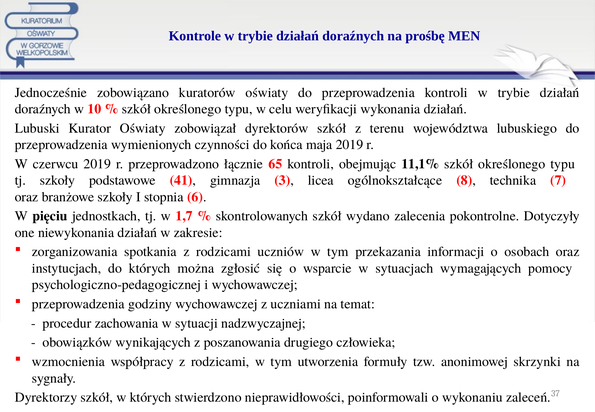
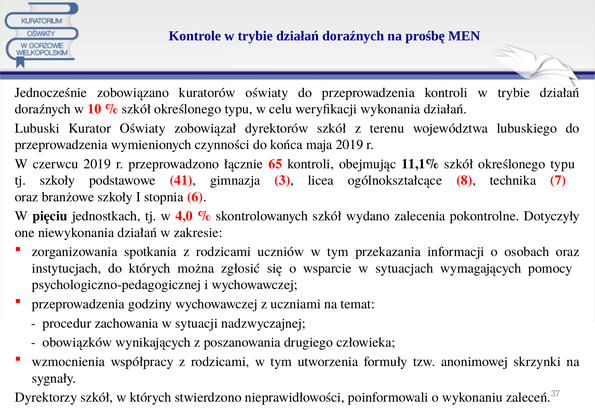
1,7: 1,7 -> 4,0 (184, 216)
